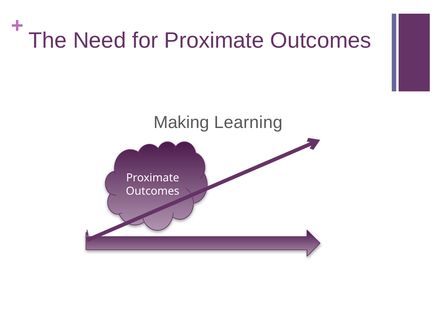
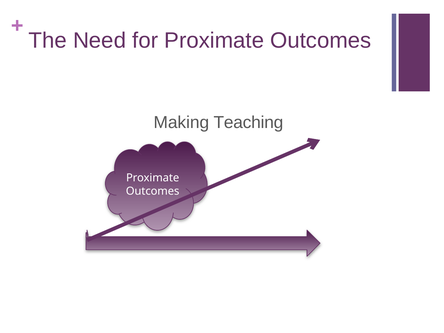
Learning: Learning -> Teaching (248, 122)
